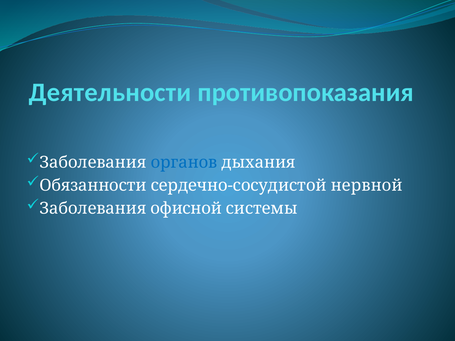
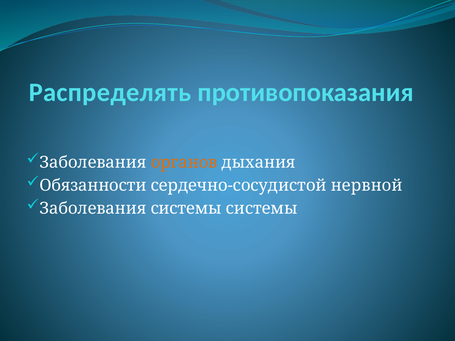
Деятельности: Деятельности -> Распределять (110, 93)
органов colour: blue -> orange (184, 163)
Заболевания офисной: офисной -> системы (186, 209)
